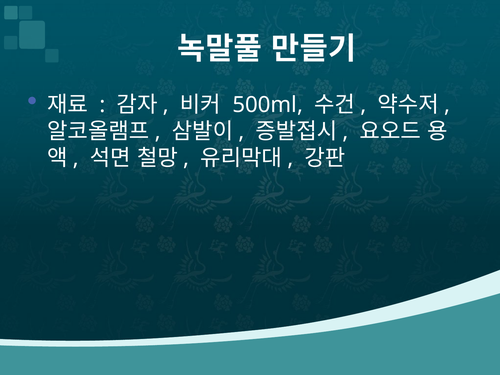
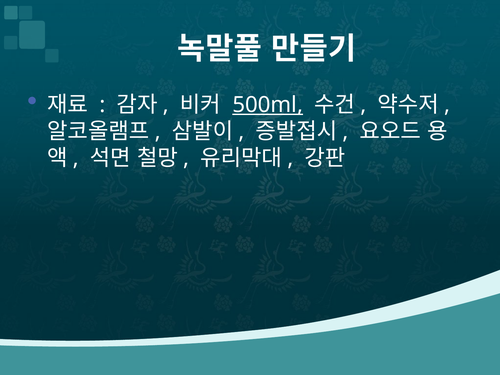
500ml underline: none -> present (268, 105)
